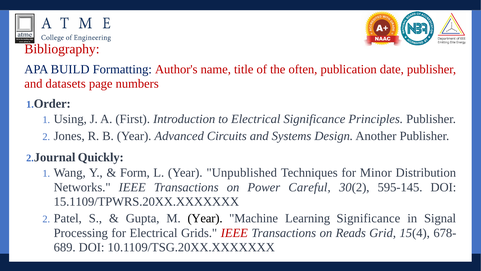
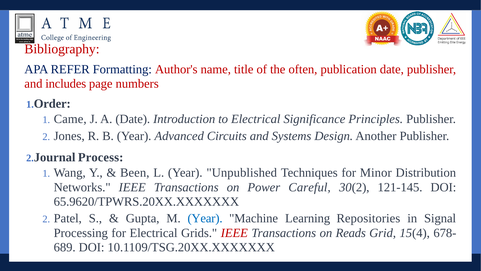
BUILD: BUILD -> REFER (70, 69)
datasets: datasets -> includes (66, 84)
Using: Using -> Came (70, 119)
A First: First -> Date (133, 119)
Quickly: Quickly -> Process (101, 157)
Form: Form -> Been (135, 172)
595-145: 595-145 -> 121-145 (400, 187)
15.1109/TPWRS.20XX.XXXXXXX: 15.1109/TPWRS.20XX.XXXXXXX -> 65.9620/TPWRS.20XX.XXXXXXX (146, 201)
Year colour: black -> blue (205, 218)
Learning Significance: Significance -> Repositories (368, 218)
